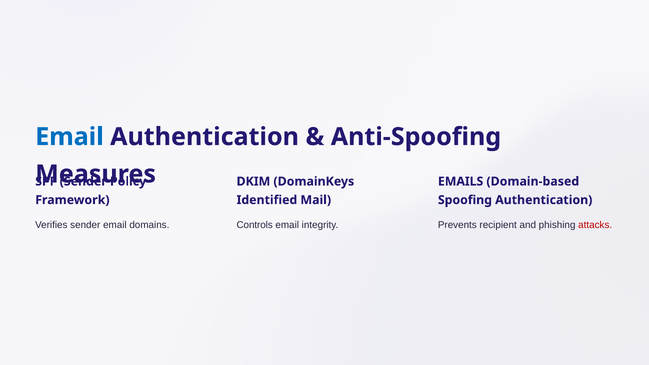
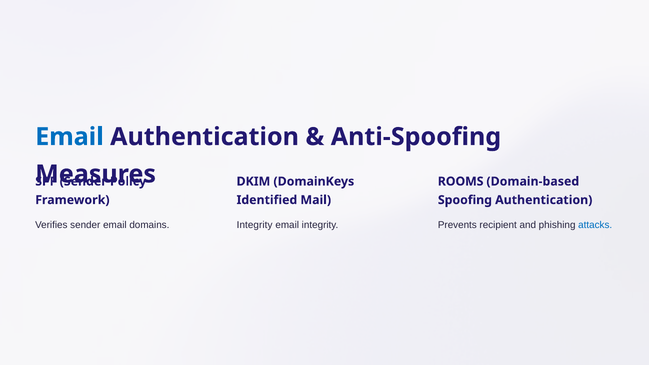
EMAILS: EMAILS -> ROOMS (461, 181)
Controls: Controls -> Integrity (255, 225)
attacks colour: red -> blue (595, 225)
